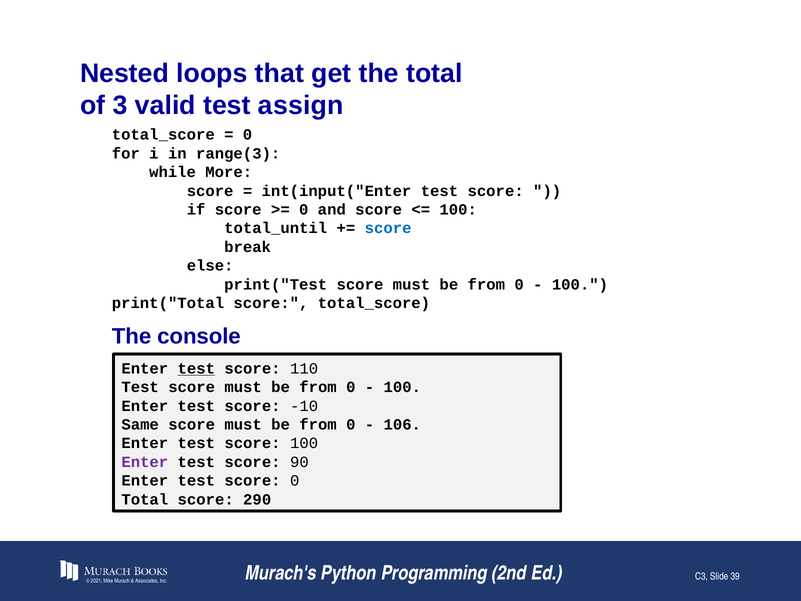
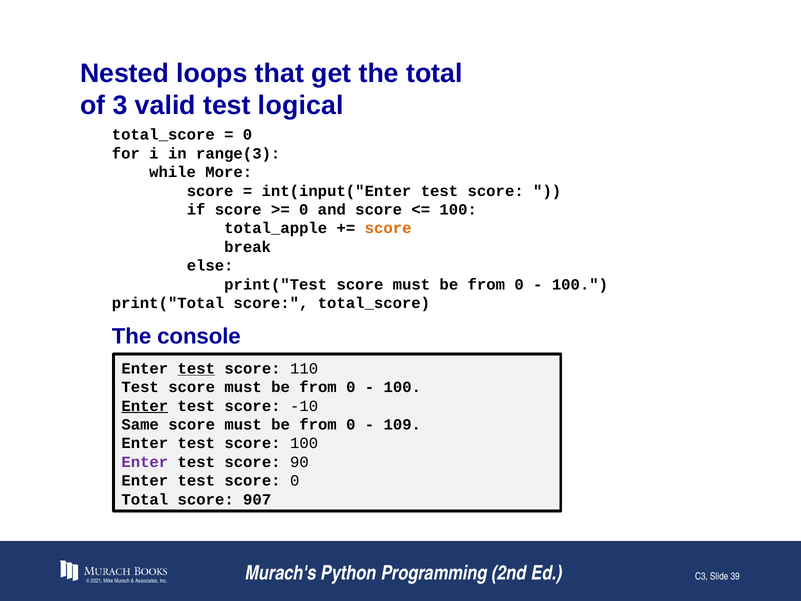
assign: assign -> logical (301, 105)
total_until: total_until -> total_apple (276, 228)
score colour: blue -> orange (388, 228)
Enter underline: none -> present (145, 406)
106: 106 -> 109 (402, 424)
290: 290 -> 907 (257, 499)
